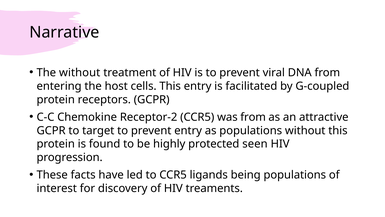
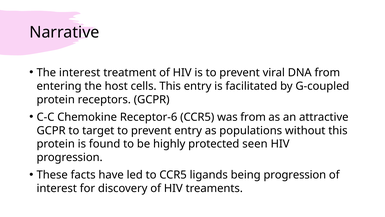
The without: without -> interest (80, 72)
Receptor-2: Receptor-2 -> Receptor-6 (149, 117)
being populations: populations -> progression (295, 175)
